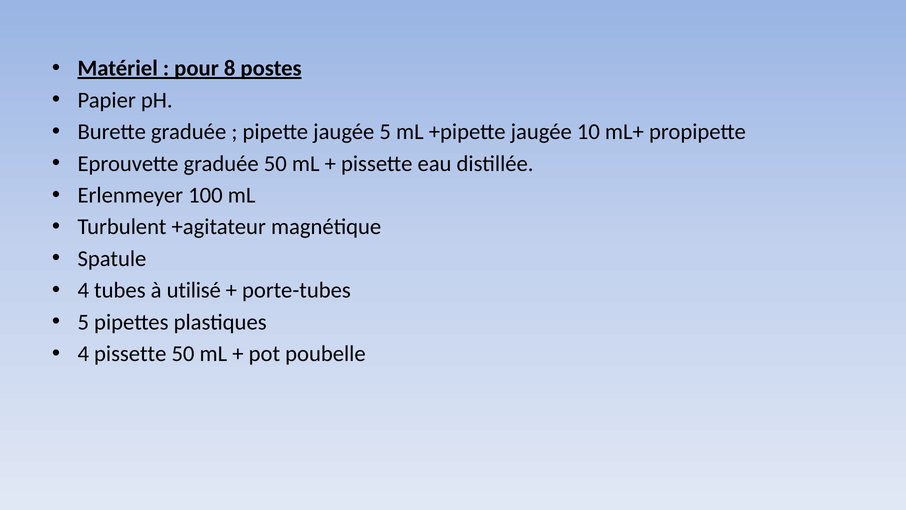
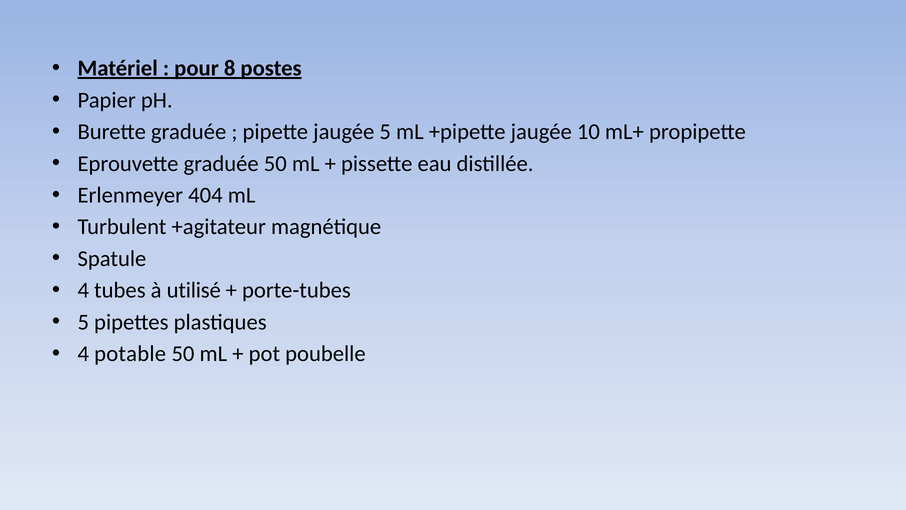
100: 100 -> 404 (205, 195)
4 pissette: pissette -> potable (130, 354)
